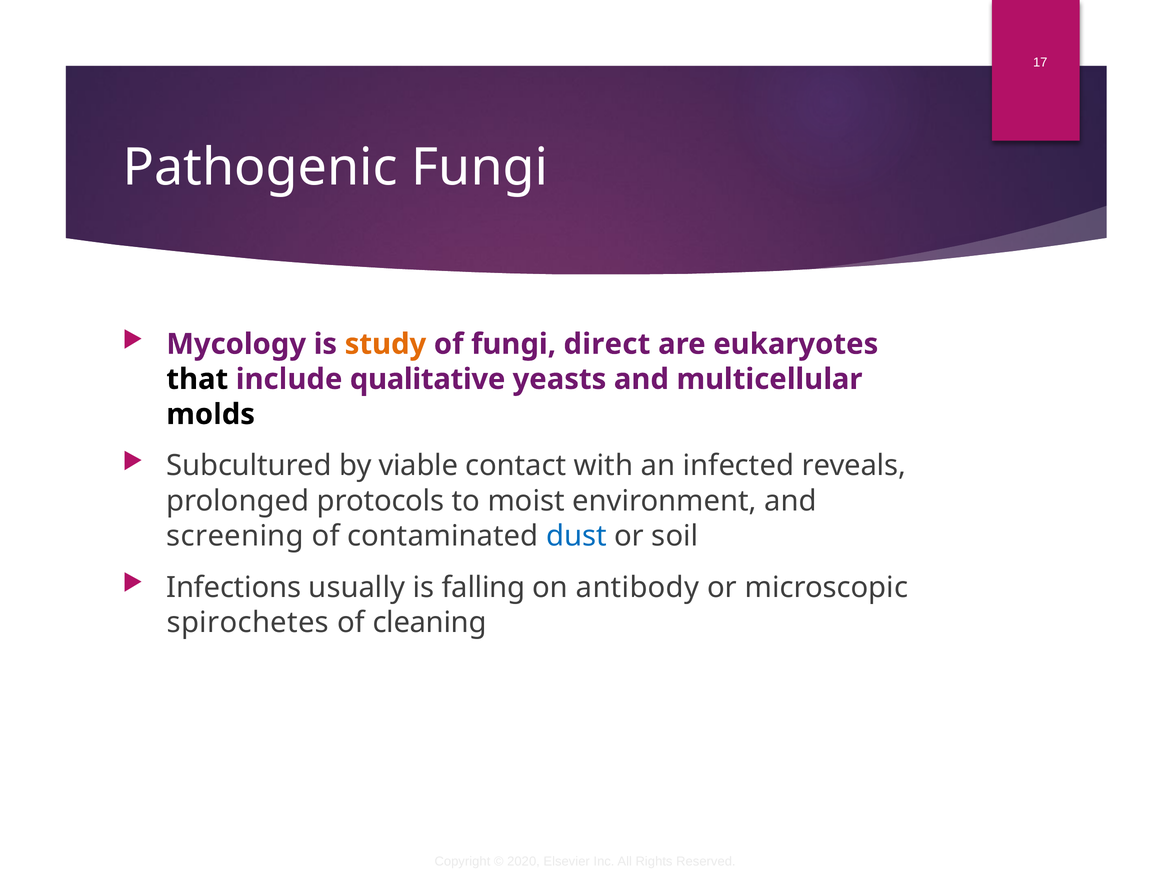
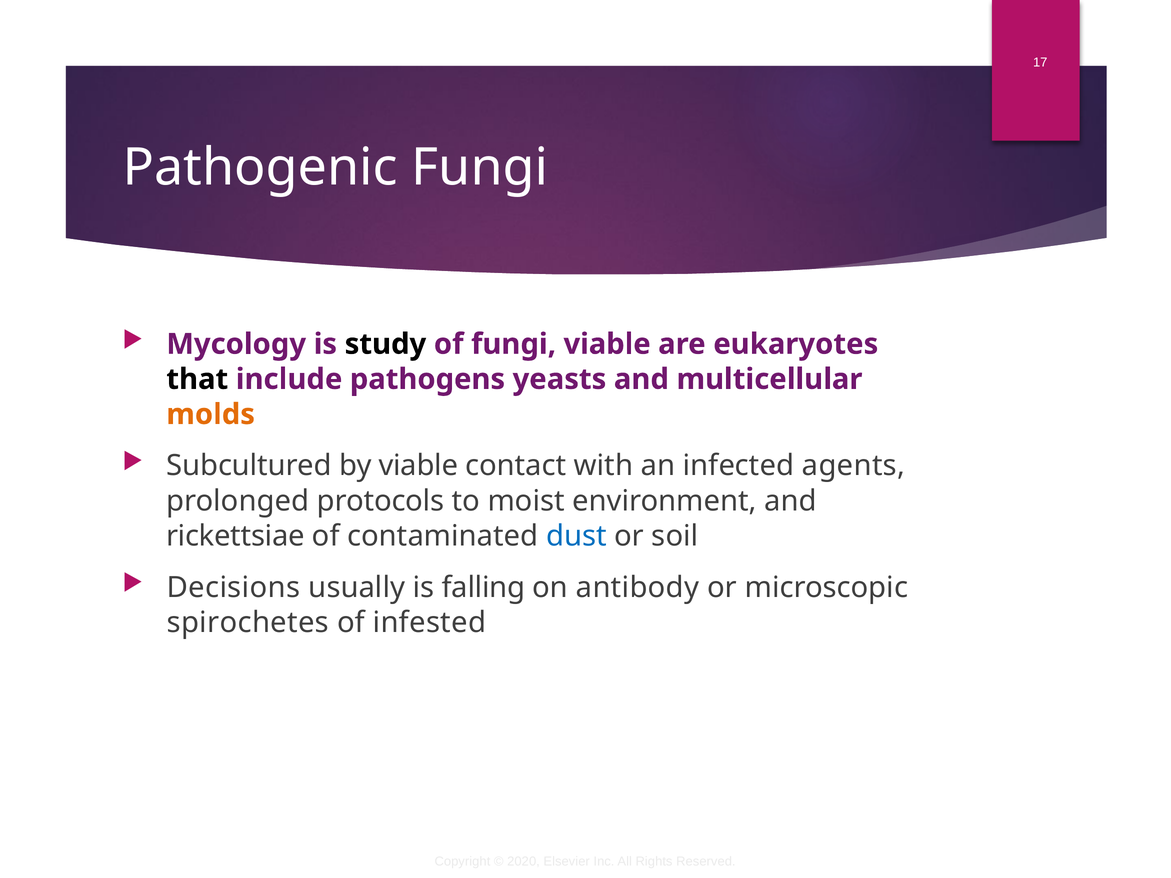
study colour: orange -> black (385, 344)
fungi direct: direct -> viable (607, 344)
qualitative: qualitative -> pathogens (427, 379)
molds colour: black -> orange (211, 414)
reveals: reveals -> agents (854, 466)
screening: screening -> rickettsiae (235, 536)
Infections: Infections -> Decisions (233, 588)
cleaning: cleaning -> infested (429, 623)
